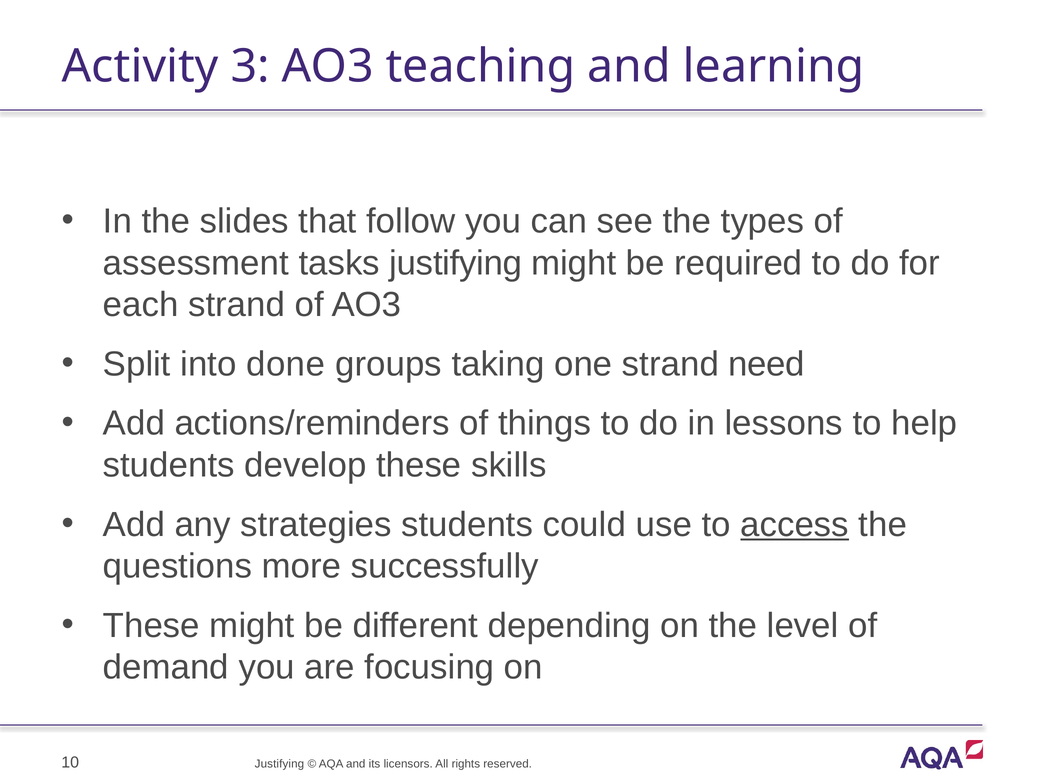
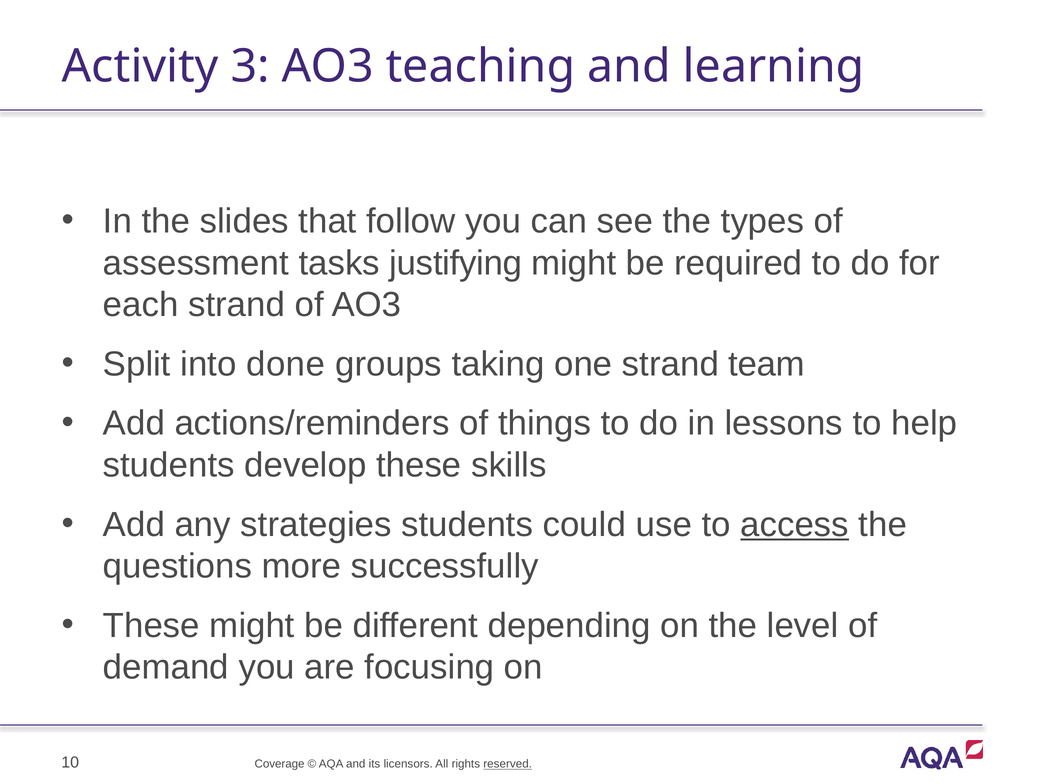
need: need -> team (767, 364)
Justifying: Justifying -> Coverage (280, 765)
reserved underline: none -> present (508, 765)
